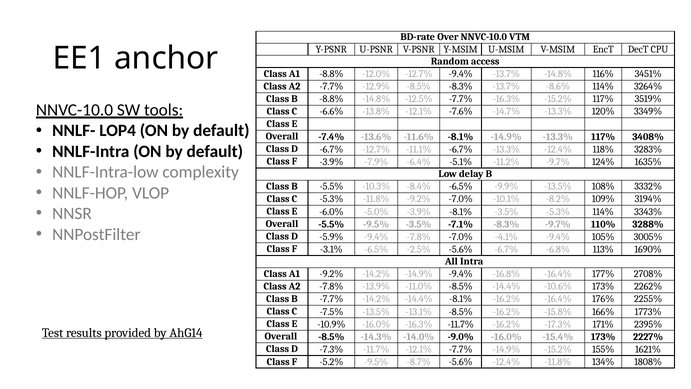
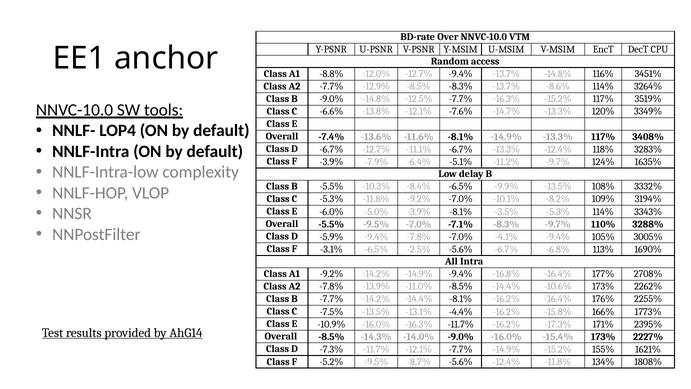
B -8.8%: -8.8% -> -9.0% (331, 99)
-9.5% -3.5%: -3.5% -> -7.0% (419, 224)
-13.1% -8.5%: -8.5% -> -4.4% (461, 311)
